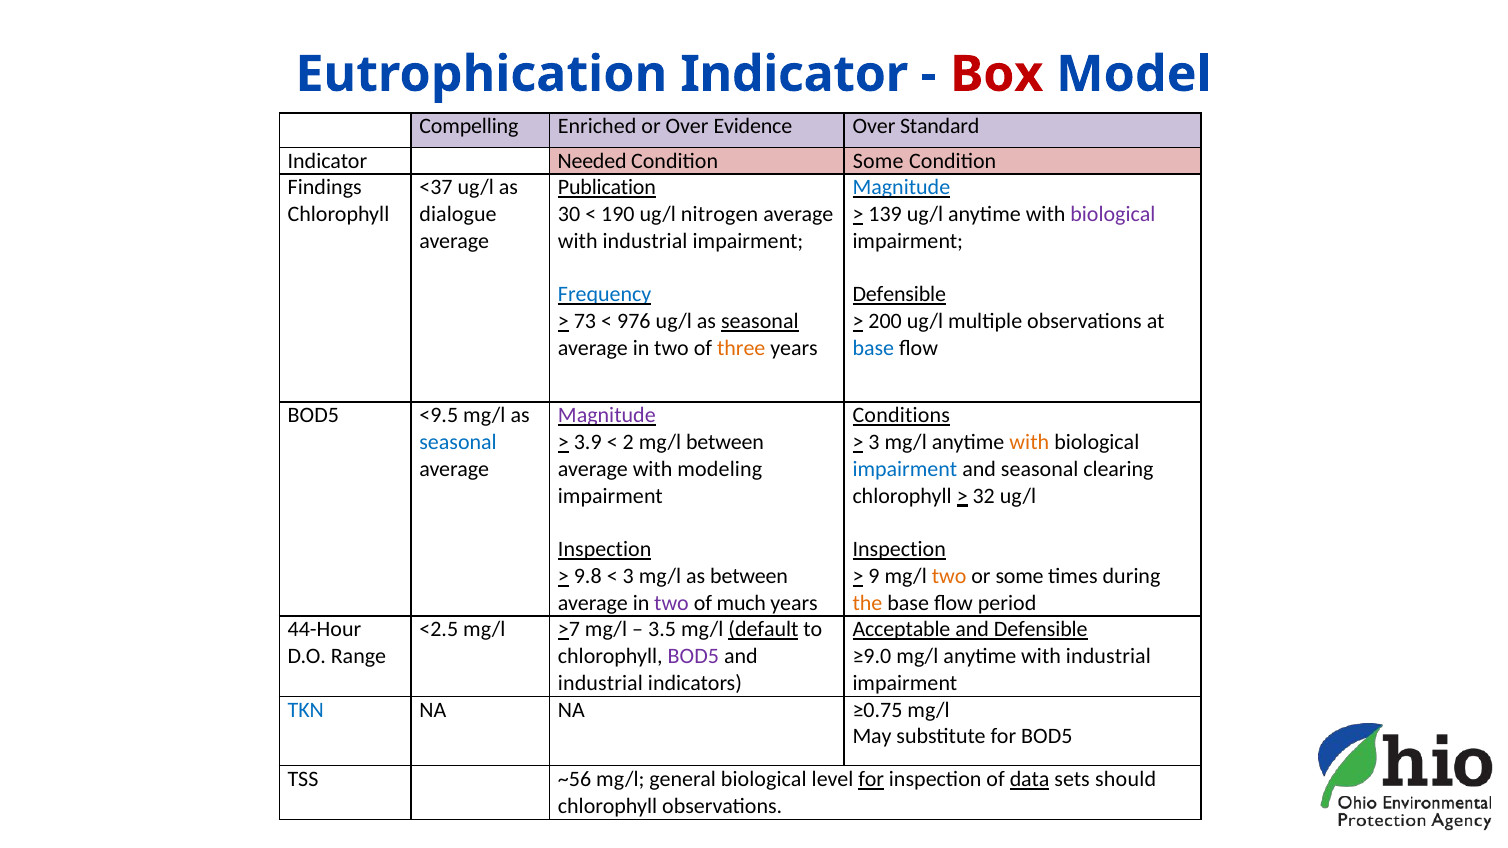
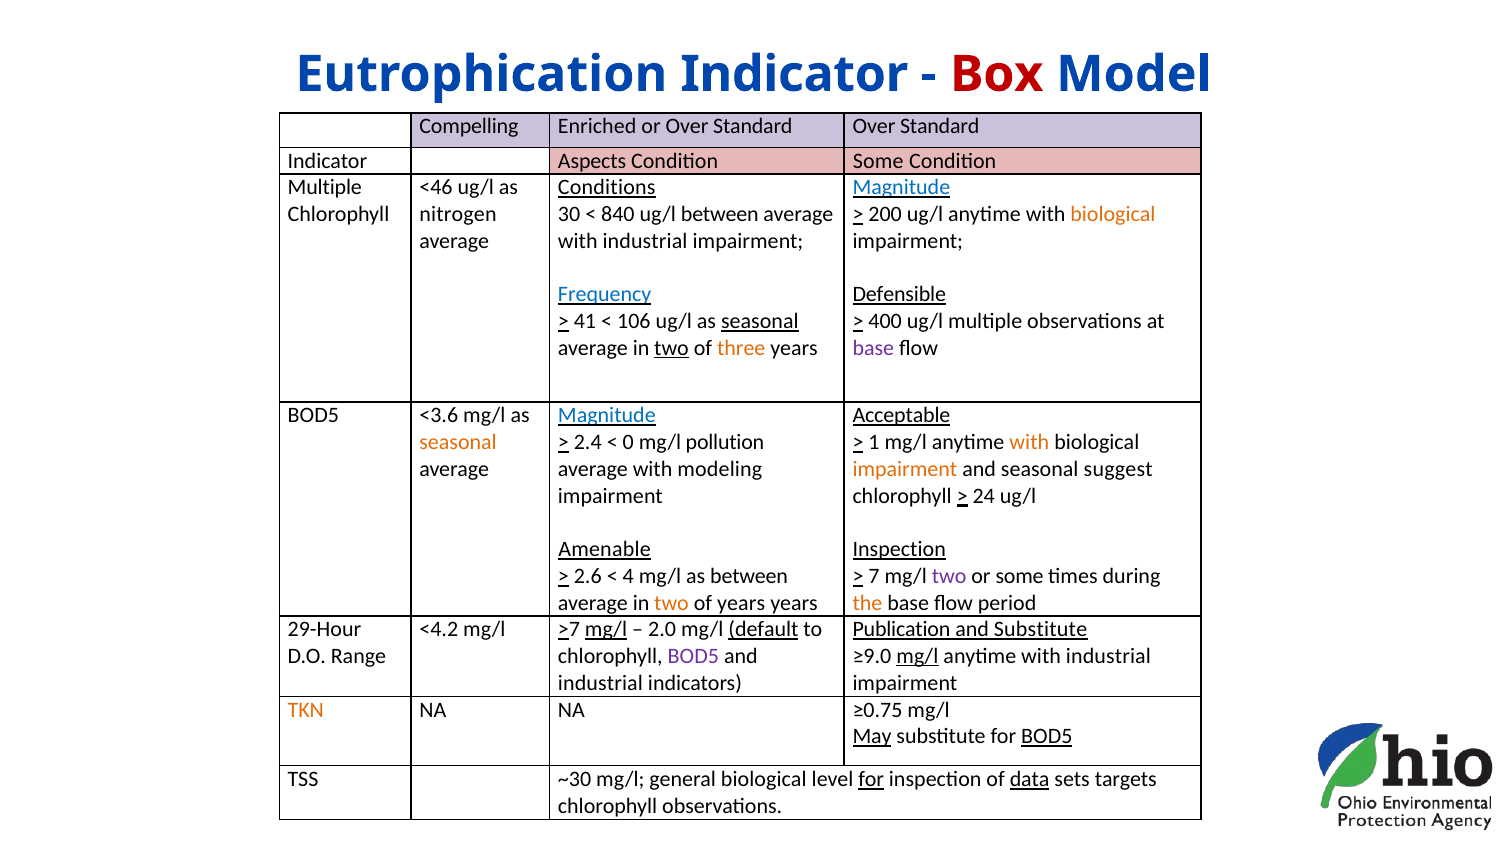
or Over Evidence: Evidence -> Standard (753, 127)
Needed: Needed -> Aspects (592, 161)
Findings: Findings -> Multiple (325, 188)
<37: <37 -> <46 (436, 188)
Publication: Publication -> Conditions (607, 188)
dialogue: dialogue -> nitrogen (458, 214)
190: 190 -> 840 (618, 214)
ug/l nitrogen: nitrogen -> between (720, 214)
139: 139 -> 200 (885, 214)
biological colour: purple -> orange (1113, 214)
73: 73 -> 41 (585, 322)
976: 976 -> 106 (634, 322)
200: 200 -> 400 (885, 322)
two underline: none -> present (672, 348)
base colour: blue -> purple (873, 348)
<9.5: <9.5 -> <3.6 (439, 416)
Magnitude colour: purple -> blue (607, 416)
Conditions: Conditions -> Acceptable (901, 416)
seasonal colour: blue -> orange (458, 442)
3.9: 3.9 -> 2.4 (588, 442)
2: 2 -> 0 (628, 442)
mg/l between: between -> pollution (725, 442)
3: 3 -> 1 (874, 442)
impairment colour: blue -> orange (905, 469)
clearing: clearing -> suggest (1118, 469)
32: 32 -> 24 (984, 496)
Inspection: Inspection -> Amenable (605, 549)
9.8: 9.8 -> 2.6 (588, 576)
3: 3 -> 4 (628, 576)
9: 9 -> 7 (874, 576)
two colour: orange -> purple (949, 576)
two colour: purple -> orange (672, 603)
of much: much -> years (741, 603)
44-Hour: 44-Hour -> 29-Hour (324, 630)
<2.5: <2.5 -> <4.2 (439, 630)
mg/l underline: none -> present (606, 630)
3.5: 3.5 -> 2.0 (662, 630)
Acceptable: Acceptable -> Publication (901, 630)
and Defensible: Defensible -> Substitute (1041, 630)
mg/l underline: none -> present (917, 657)
TKN colour: blue -> orange (306, 710)
May underline: none -> present (872, 737)
BOD5 underline: none -> present (1047, 737)
~56: ~56 -> ~30 (575, 780)
should: should -> targets (1126, 780)
